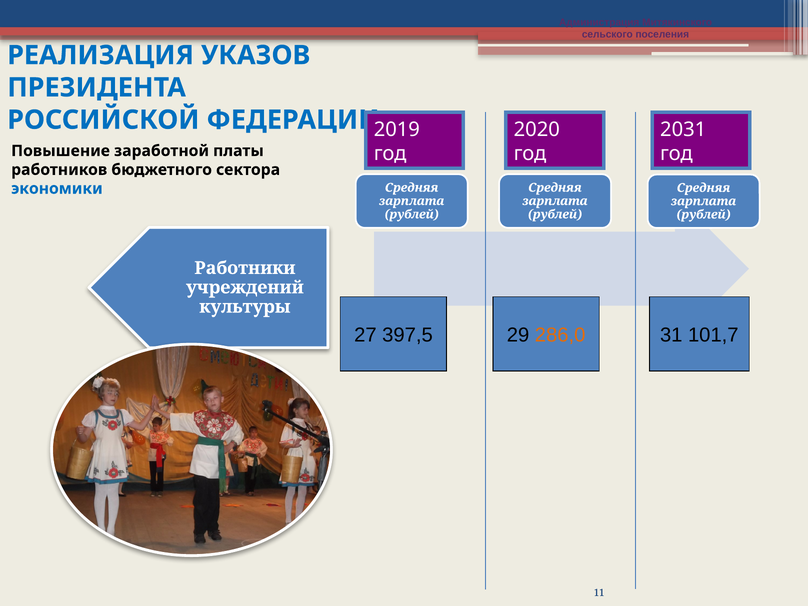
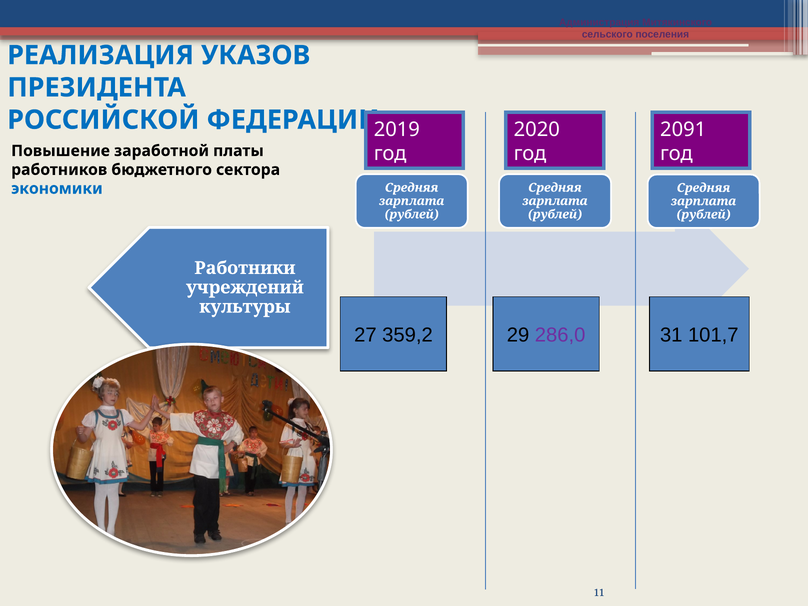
2031: 2031 -> 2091 (683, 130)
397,5: 397,5 -> 359,2 (407, 335)
286,0 colour: orange -> purple (560, 335)
